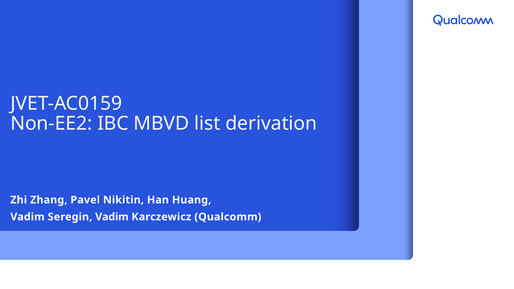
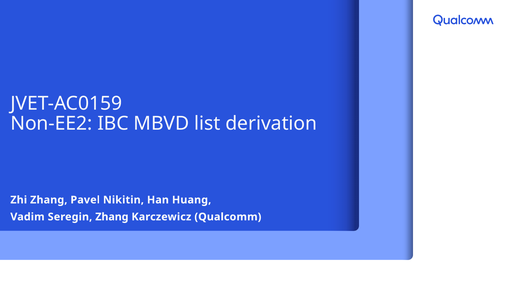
Seregin Vadim: Vadim -> Zhang (112, 217)
